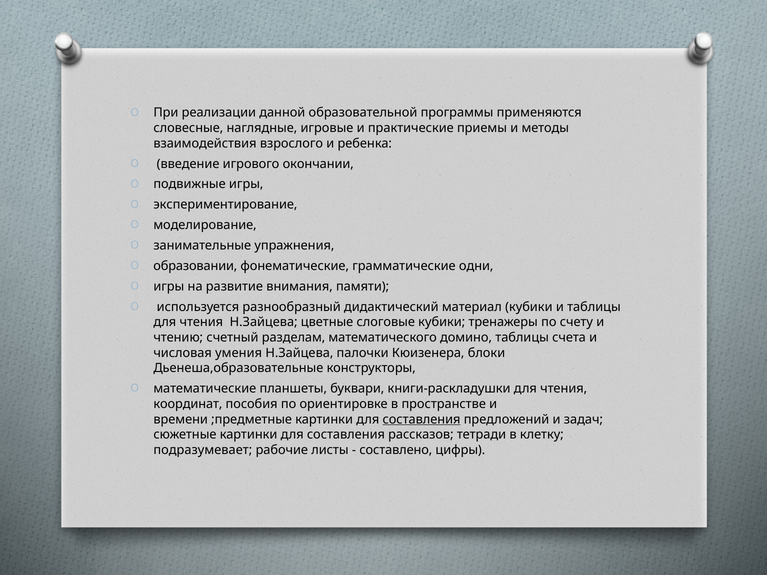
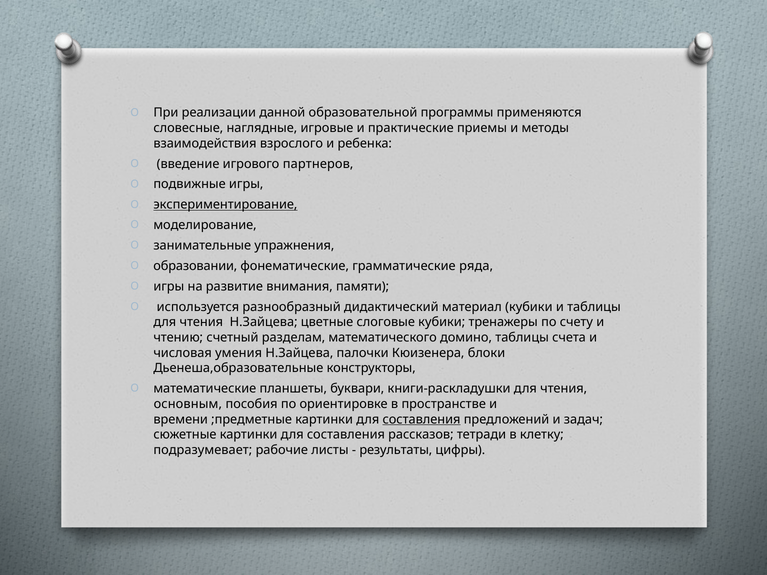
окончании: окончании -> партнеров (318, 164)
экспериментирование underline: none -> present (225, 205)
одни: одни -> ряда (476, 266)
координат: координат -> основным (188, 404)
составлено: составлено -> результаты (396, 450)
